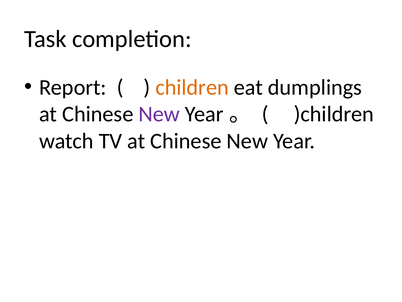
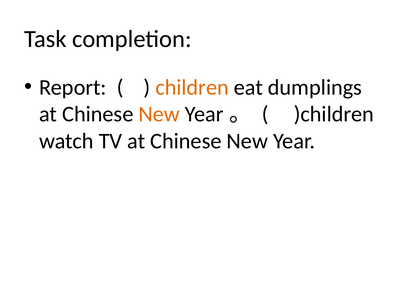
New colour: purple -> orange (159, 114)
